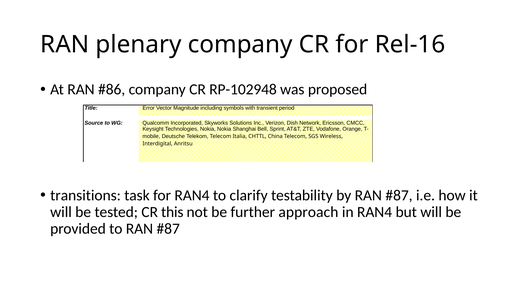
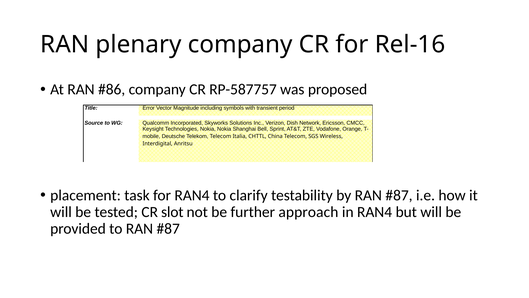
RP-102948: RP-102948 -> RP-587757 (243, 89)
transitions: transitions -> placement (86, 195)
this: this -> slot (172, 212)
